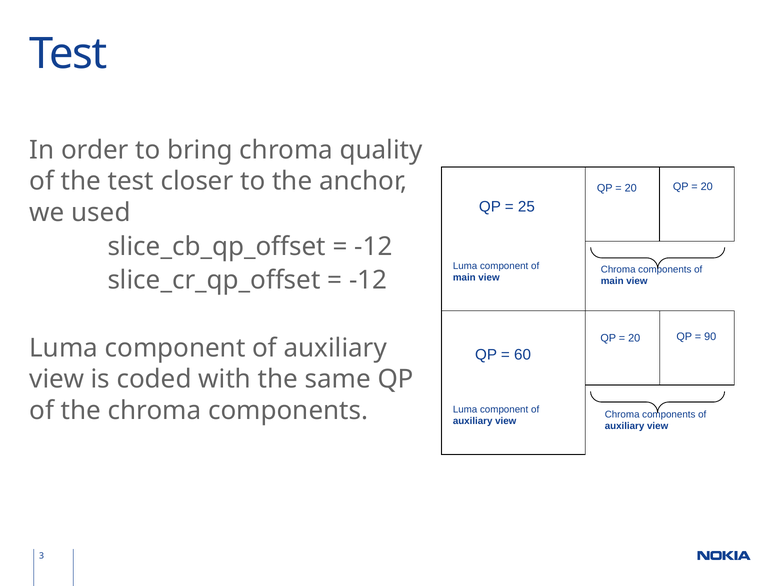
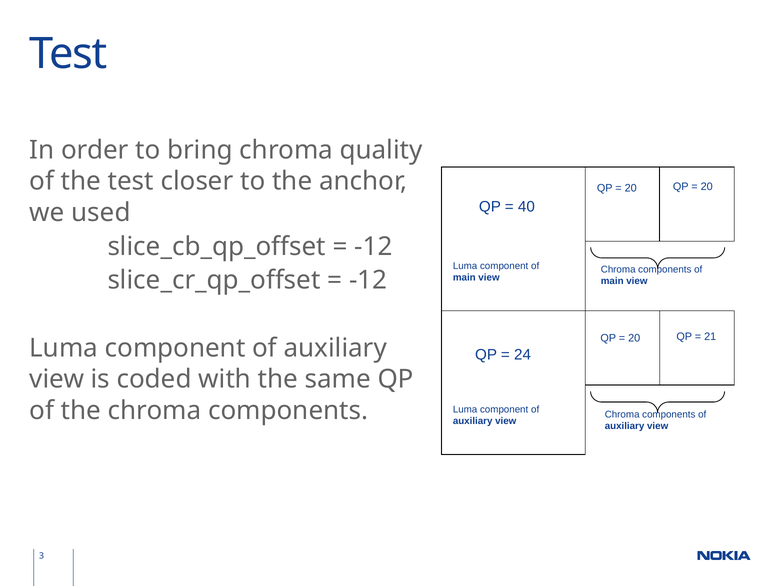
25: 25 -> 40 (526, 207)
90: 90 -> 21 (710, 337)
60: 60 -> 24 (523, 354)
